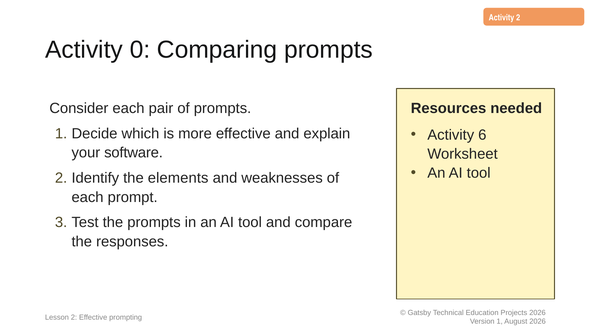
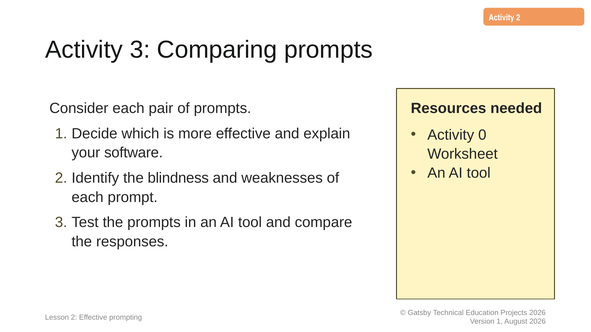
Activity 0: 0 -> 3 (140, 50)
6: 6 -> 0 (482, 135)
elements: elements -> blindness (178, 178)
